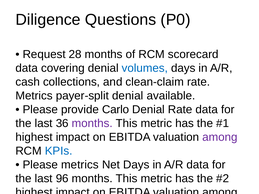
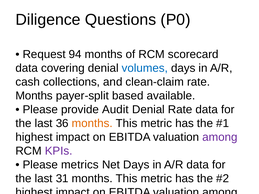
28: 28 -> 94 (75, 54)
Metrics: Metrics -> Months (34, 96)
payer-split denial: denial -> based (128, 96)
Carlo: Carlo -> Audit (115, 110)
months colour: purple -> orange (92, 123)
KPIs colour: blue -> purple (59, 151)
96: 96 -> 31 (62, 179)
